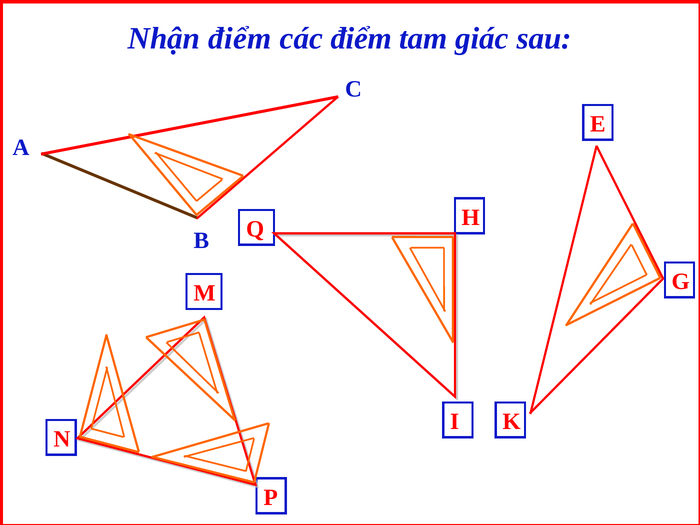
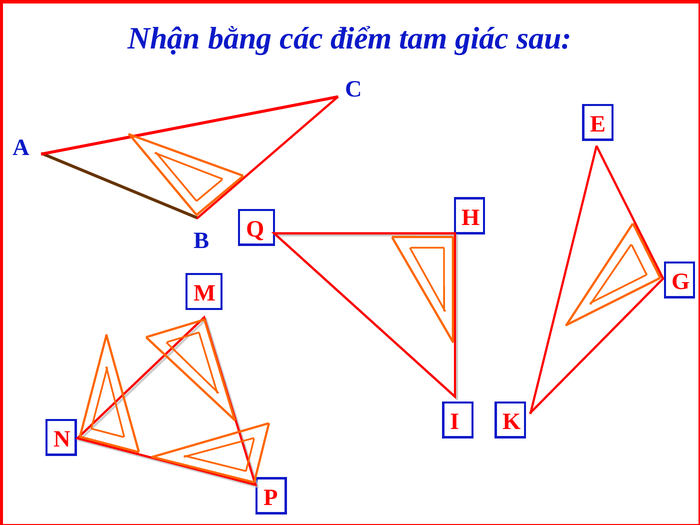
Nhận điểm: điểm -> bằng (240, 38)
